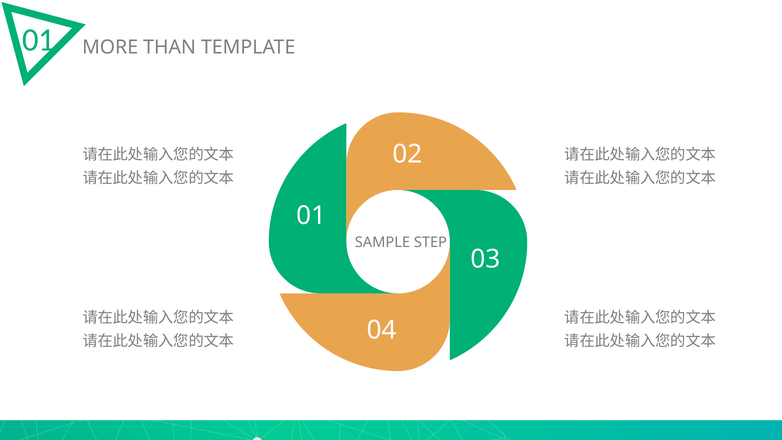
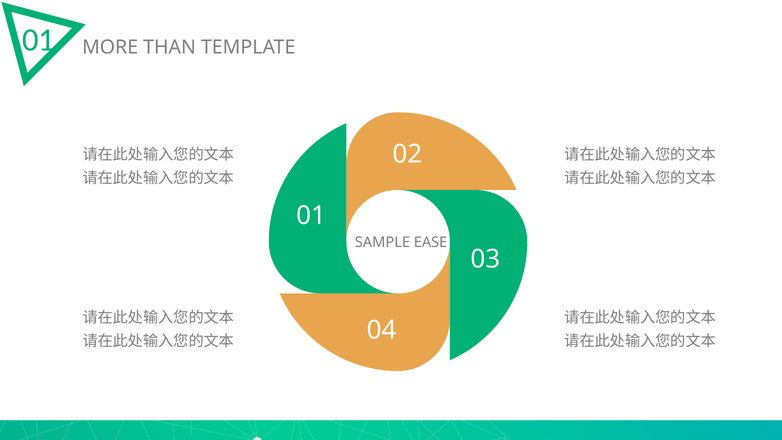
STEP: STEP -> EASE (431, 242)
